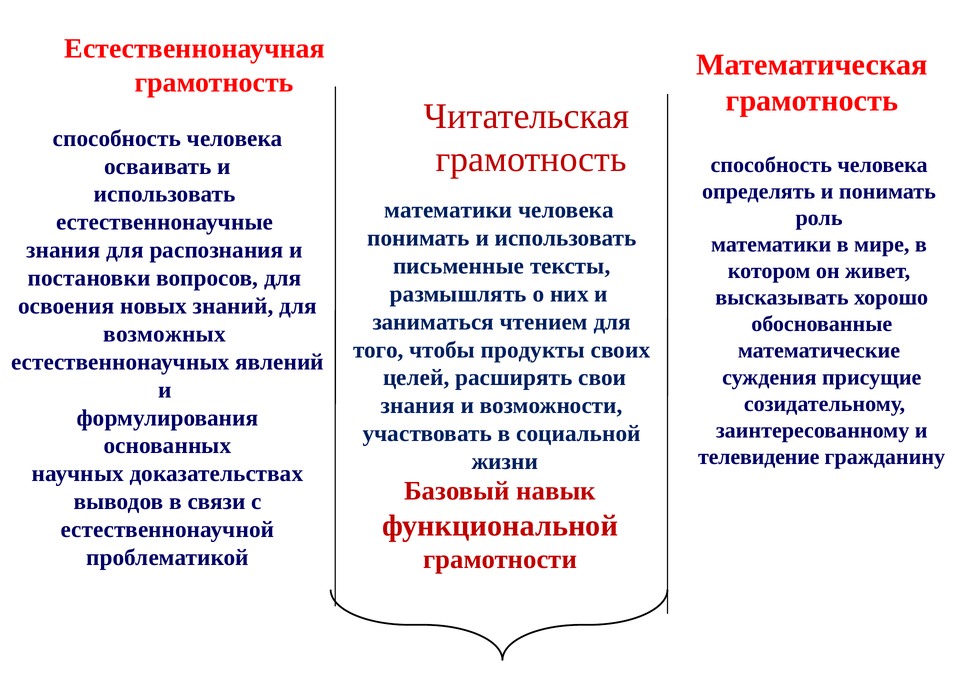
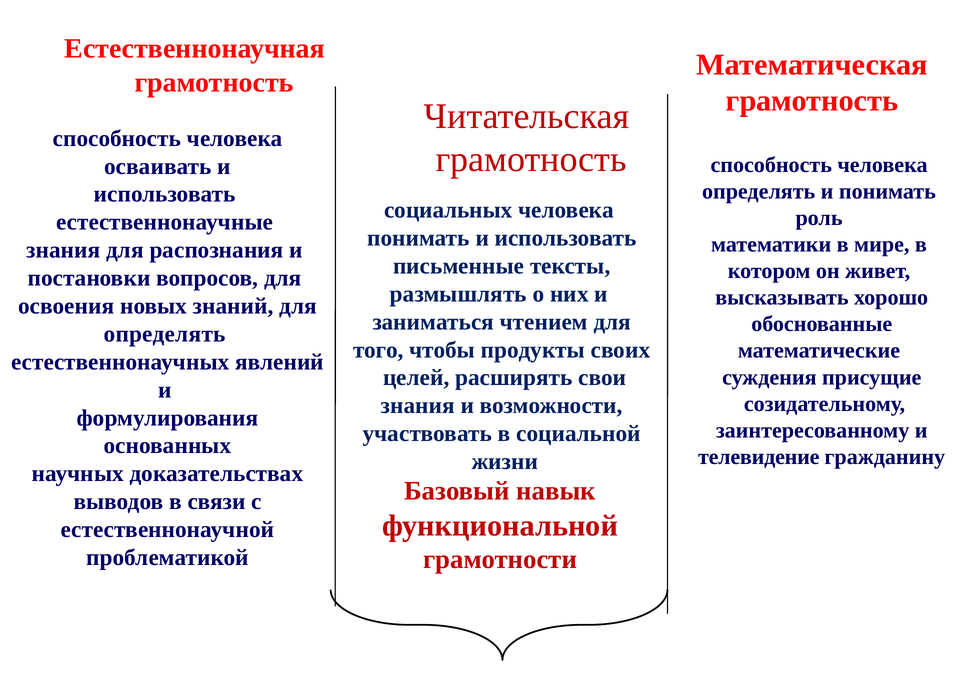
математики: математики -> социальных (448, 210)
возможных: возможных -> определять (165, 334)
